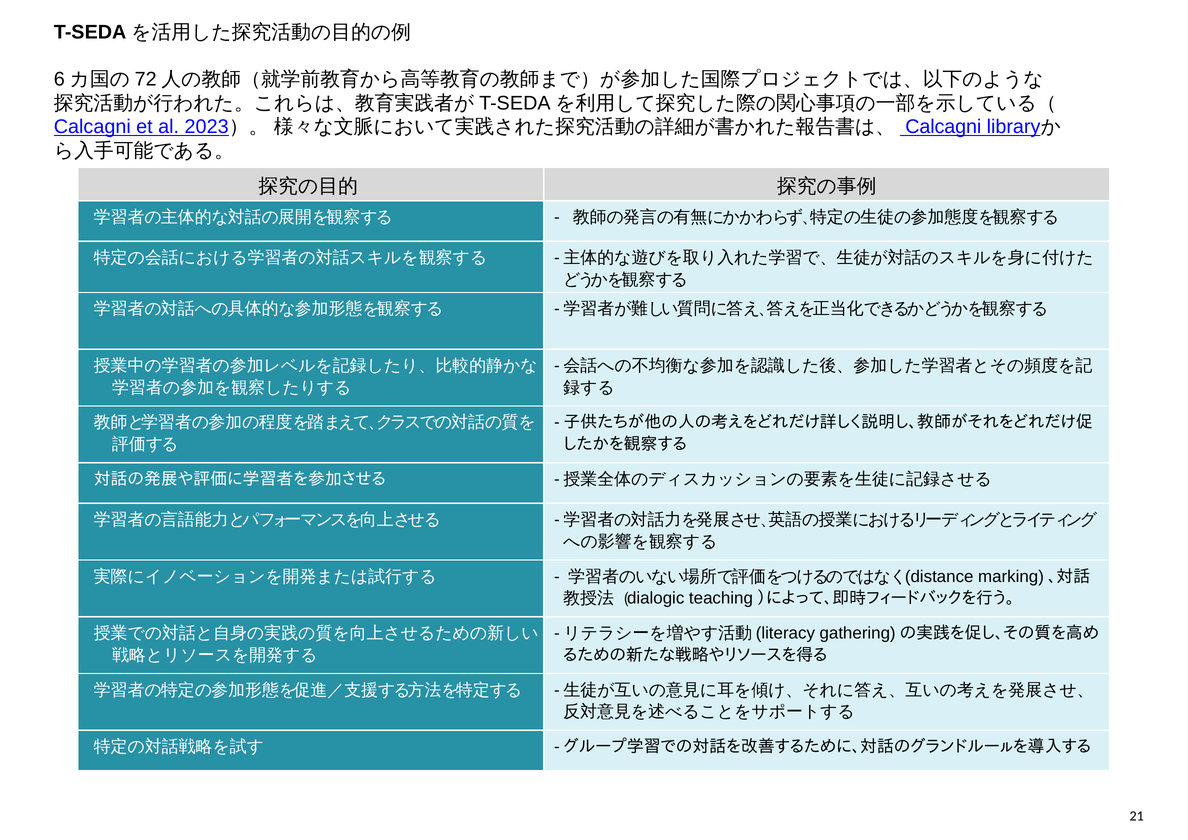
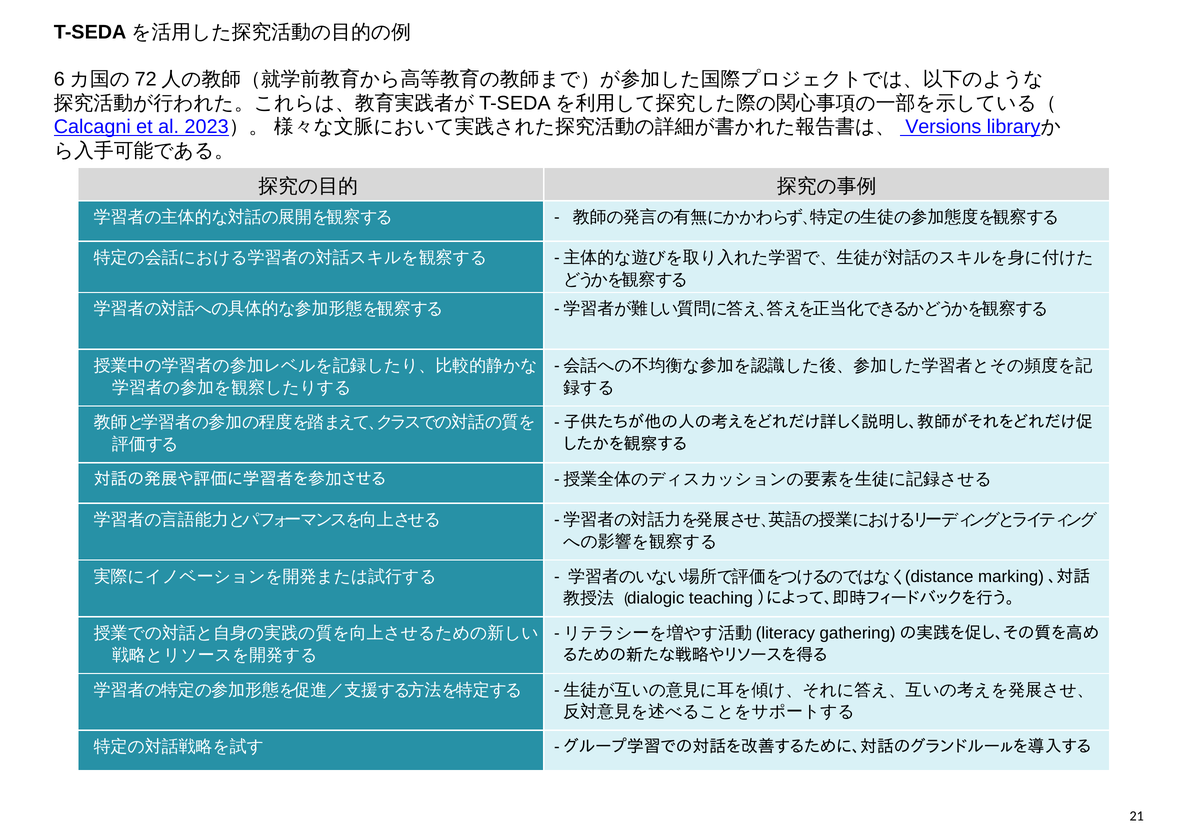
Calcagni: Calcagni -> Versions (943, 127)
